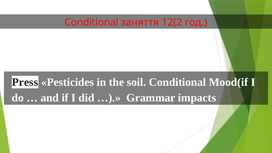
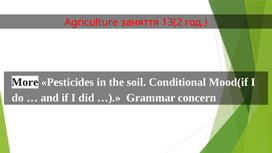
Conditional: Conditional -> Agriculture (91, 22)
12(2: 12(2 -> 13(2 (172, 22)
Press: Press -> More (25, 82)
impacts: impacts -> concern (197, 98)
